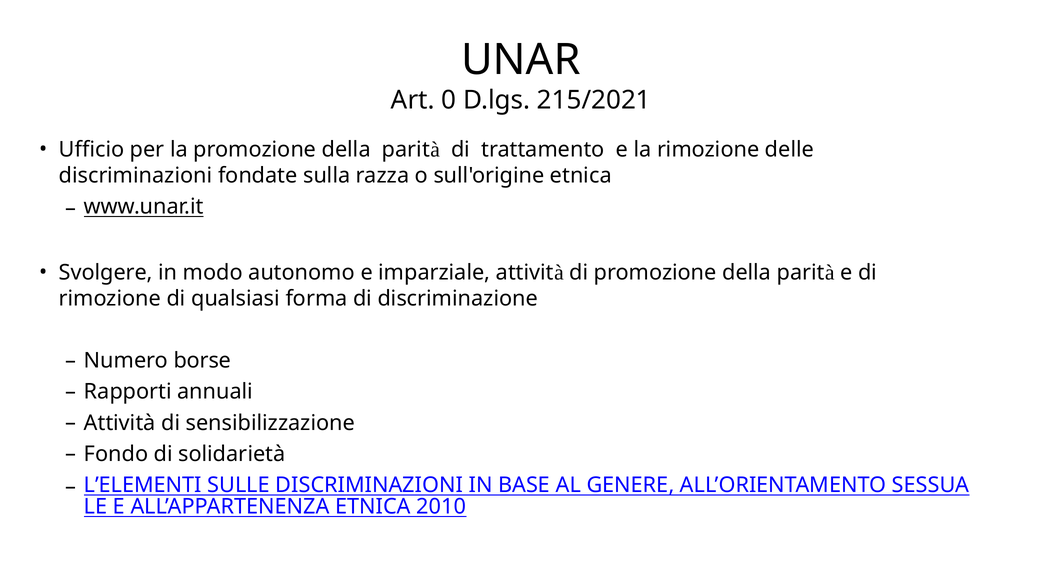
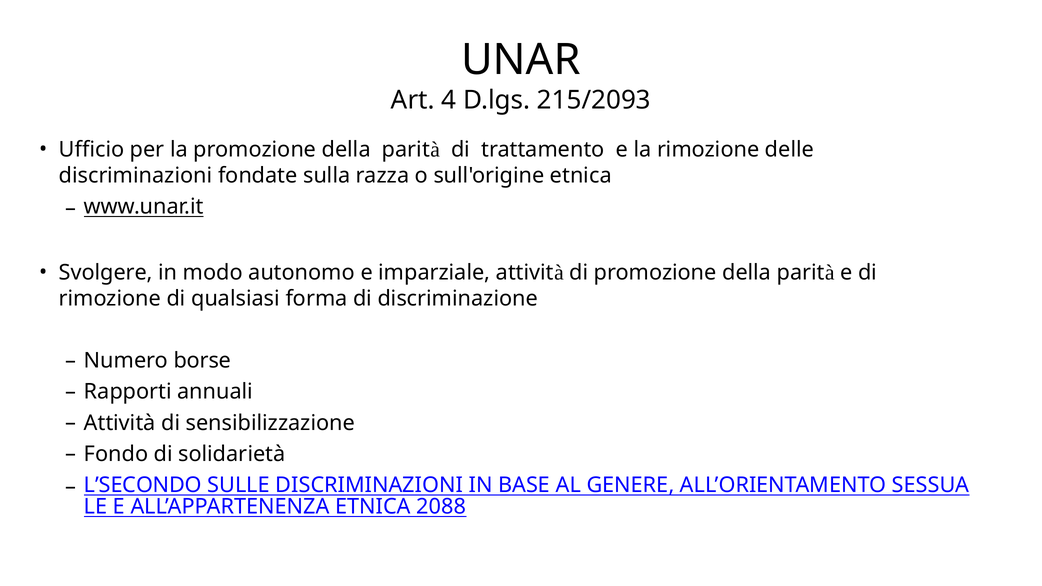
0: 0 -> 4 (449, 100)
215/2021: 215/2021 -> 215/2093 (594, 100)
L’ELEMENTI: L’ELEMENTI -> L’SECONDO (143, 485)
2010: 2010 -> 2088 (441, 507)
